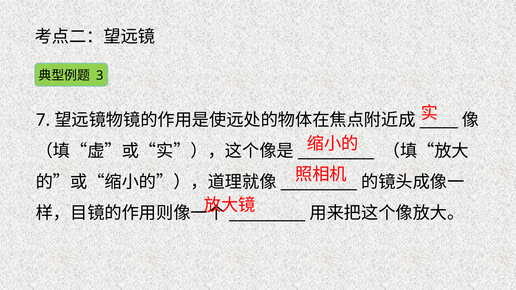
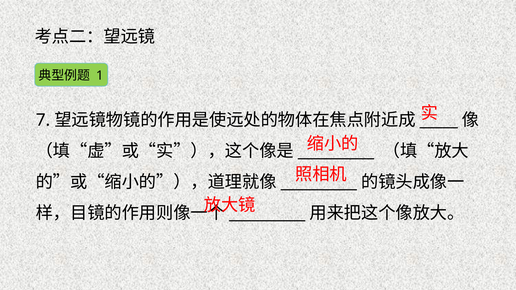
3: 3 -> 1 (100, 75)
